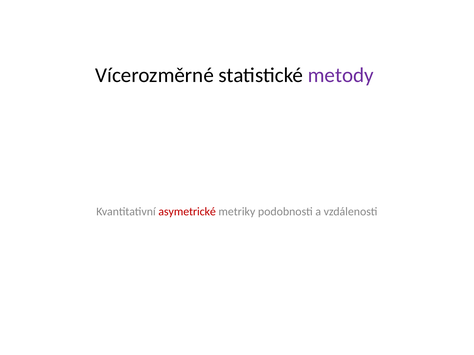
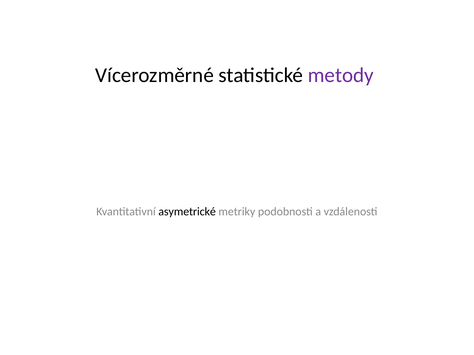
asymetrické colour: red -> black (187, 212)
